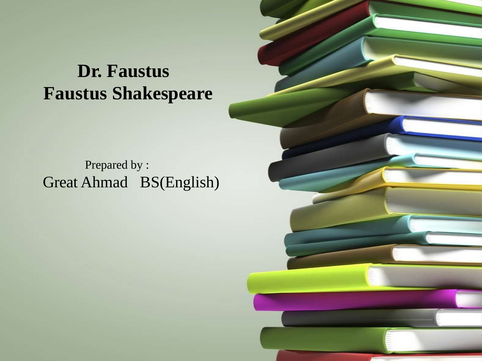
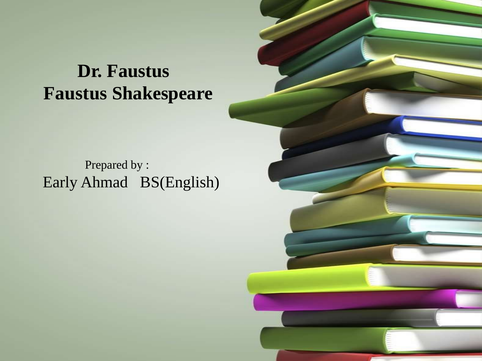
Great: Great -> Early (60, 182)
